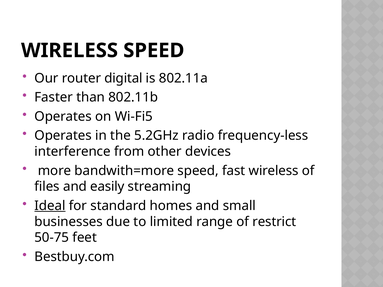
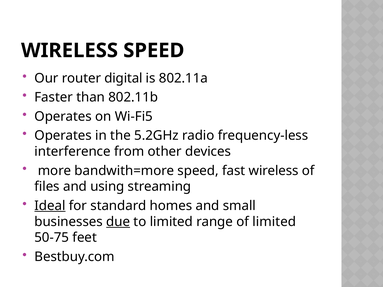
easily: easily -> using (107, 187)
due underline: none -> present (118, 222)
of restrict: restrict -> limited (274, 222)
